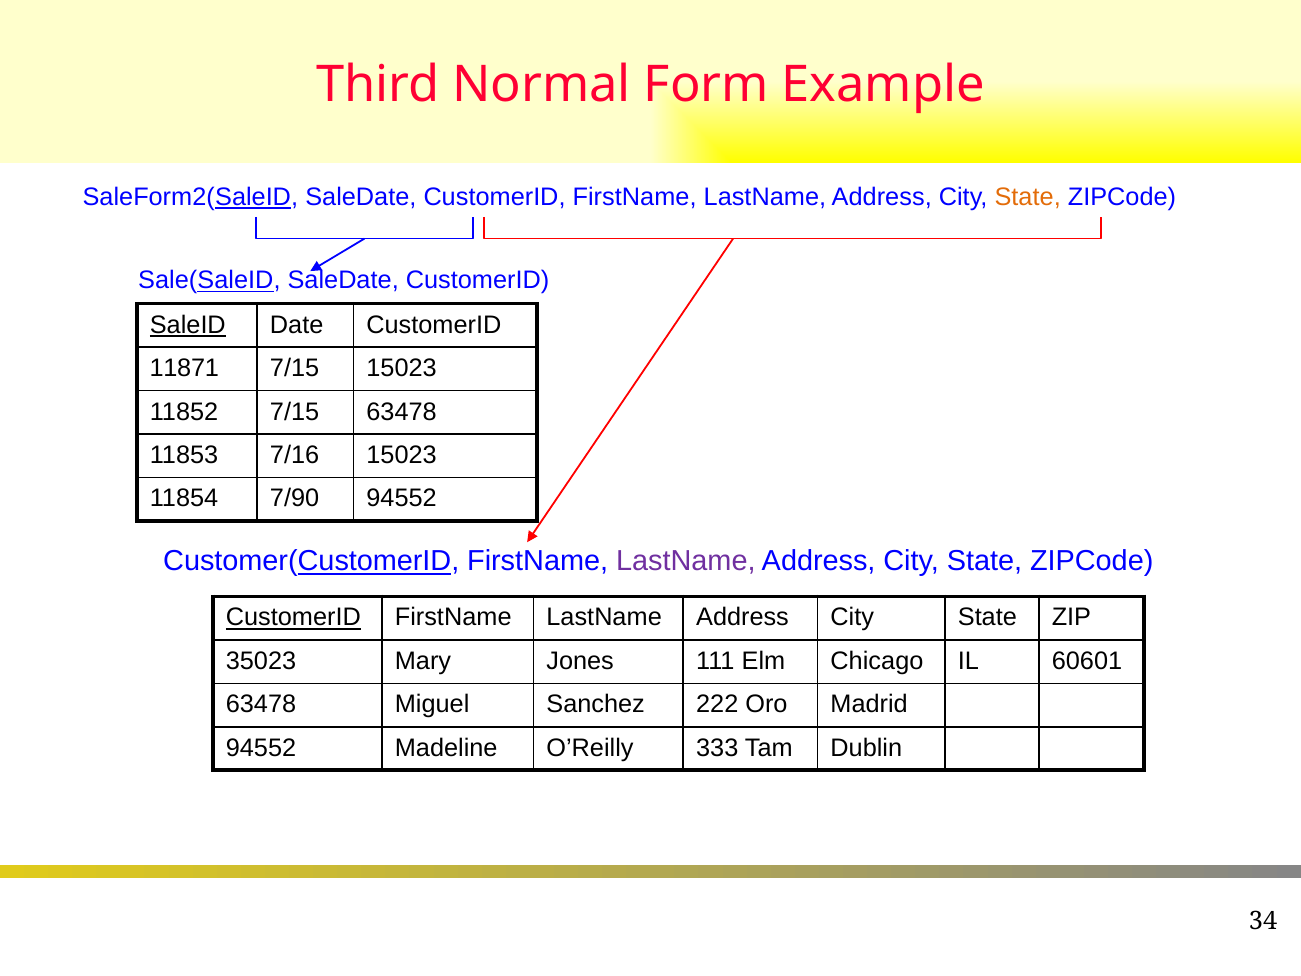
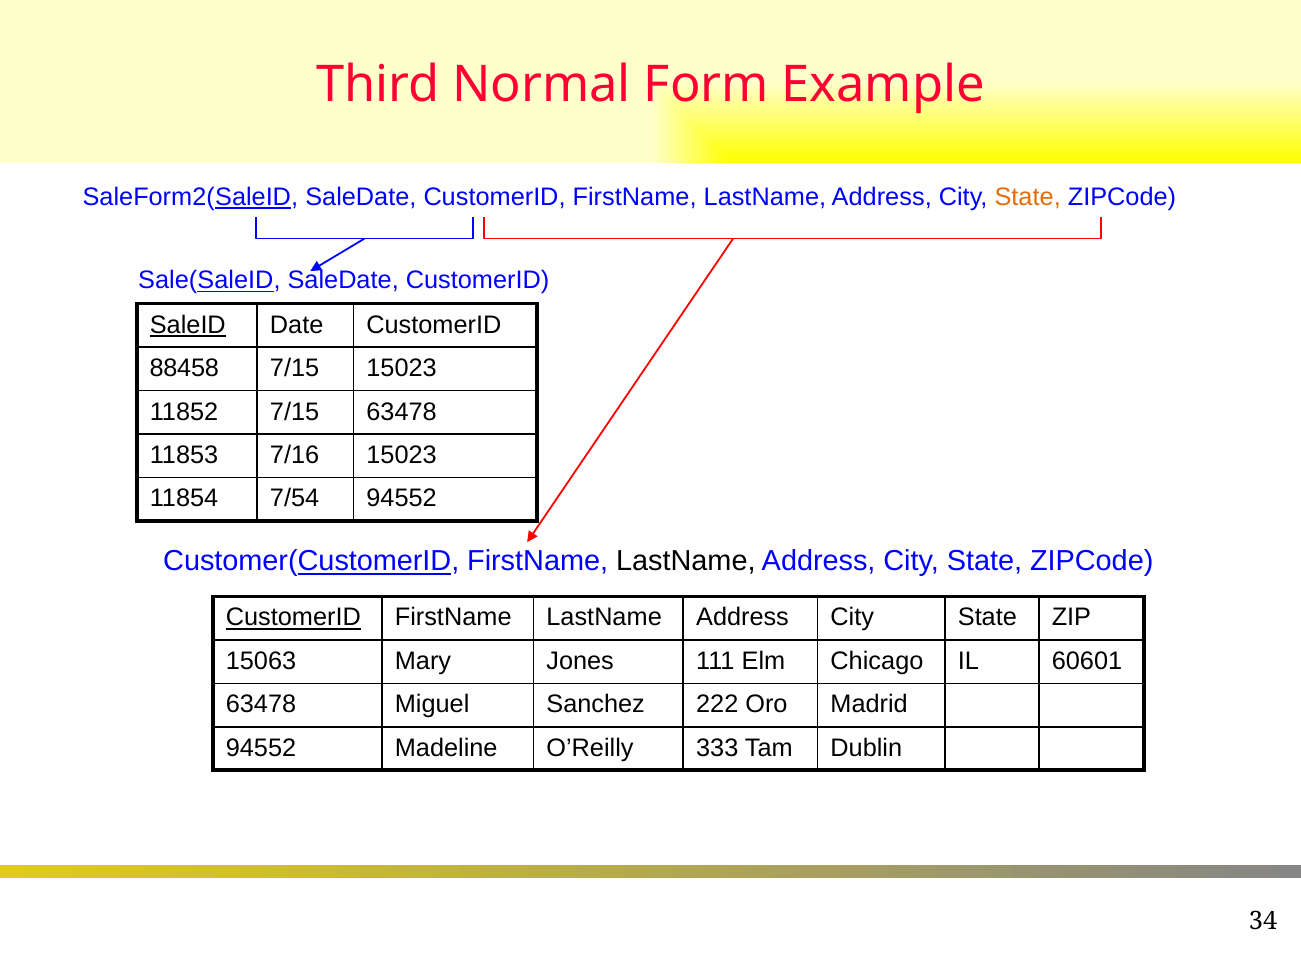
11871: 11871 -> 88458 (184, 368)
7/90: 7/90 -> 7/54 (295, 498)
LastName colour: purple -> black (686, 561)
35023: 35023 -> 15063 (261, 661)
